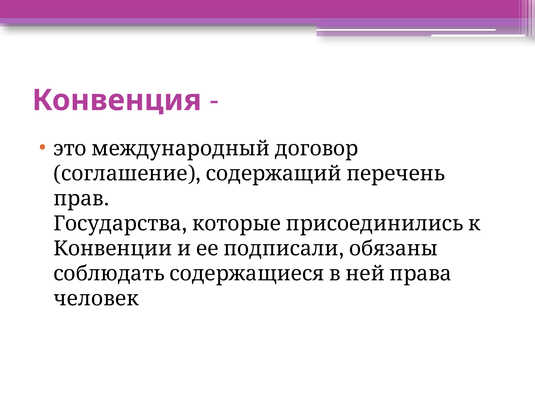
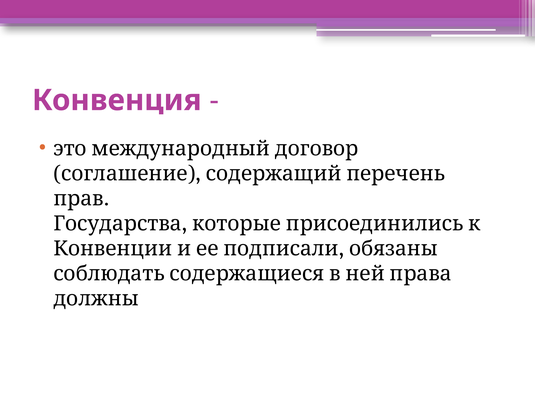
человек: человек -> должны (96, 298)
